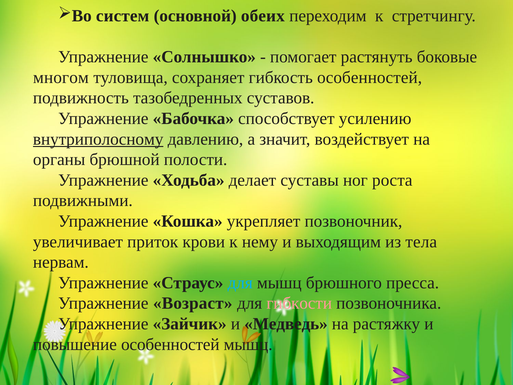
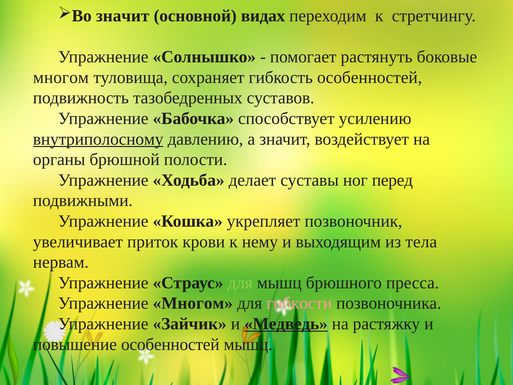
систем: систем -> значит (123, 16)
обеих: обеих -> видах (263, 16)
роста: роста -> перед (392, 180)
для colour: light blue -> light green (240, 283)
Упражнение Возраст: Возраст -> Многом (193, 303)
Медведь underline: none -> present (286, 324)
